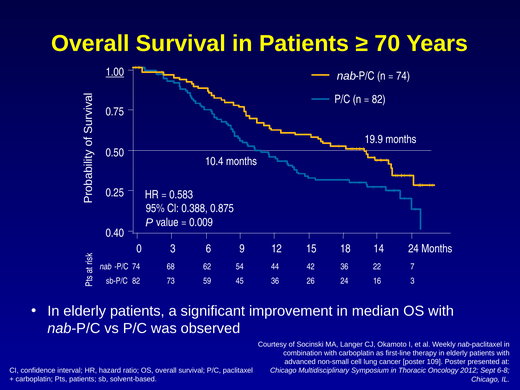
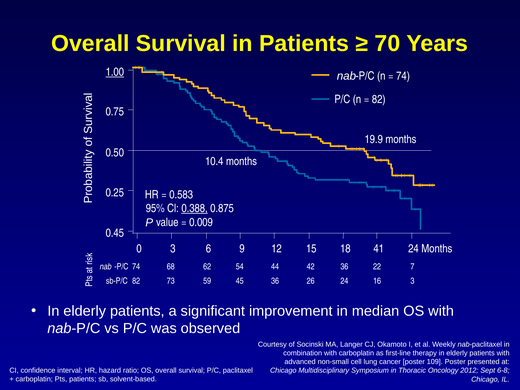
0.388 underline: none -> present (195, 208)
0.40: 0.40 -> 0.45 (115, 233)
14: 14 -> 41 (379, 249)
